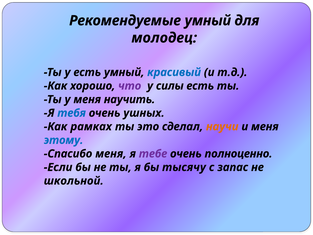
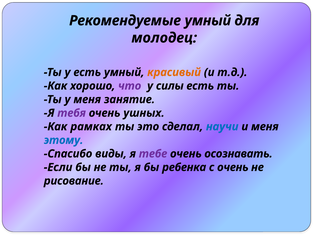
красивый colour: blue -> orange (174, 72)
научить: научить -> занятие (129, 99)
тебя colour: blue -> purple (72, 113)
научи colour: orange -> blue (222, 126)
Спасибо меня: меня -> виды (111, 154)
полноценно: полноценно -> осознавать (238, 154)
тысячу: тысячу -> ребенка (184, 167)
с запас: запас -> очень (233, 167)
школьной: школьной -> рисование (74, 181)
